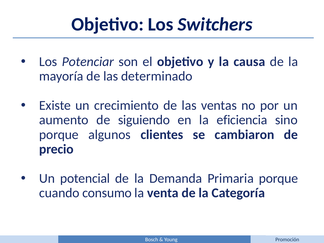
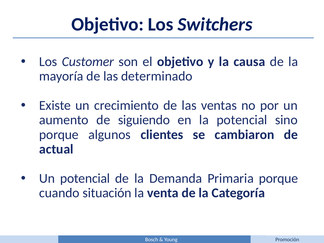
Potenciar: Potenciar -> Customer (88, 62)
la eficiencia: eficiencia -> potencial (242, 120)
precio: precio -> actual (56, 149)
consumo: consumo -> situación (107, 193)
